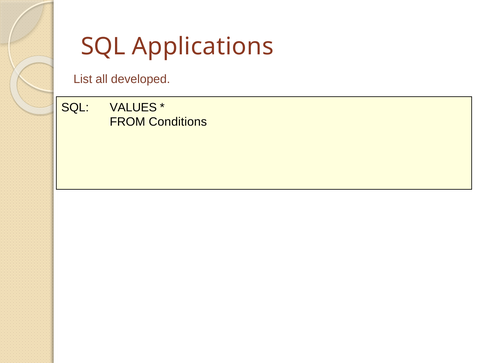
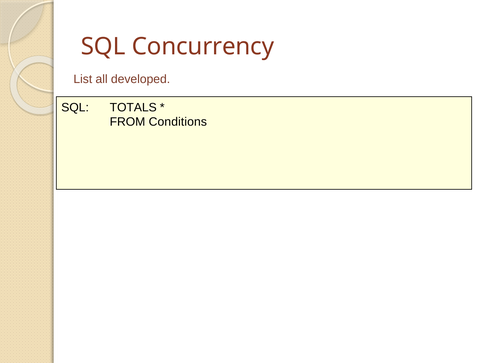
Applications: Applications -> Concurrency (203, 46)
VALUES: VALUES -> TOTALS (133, 107)
